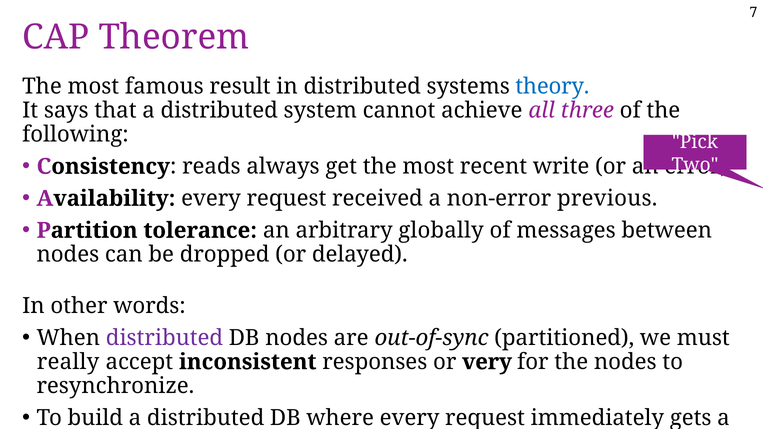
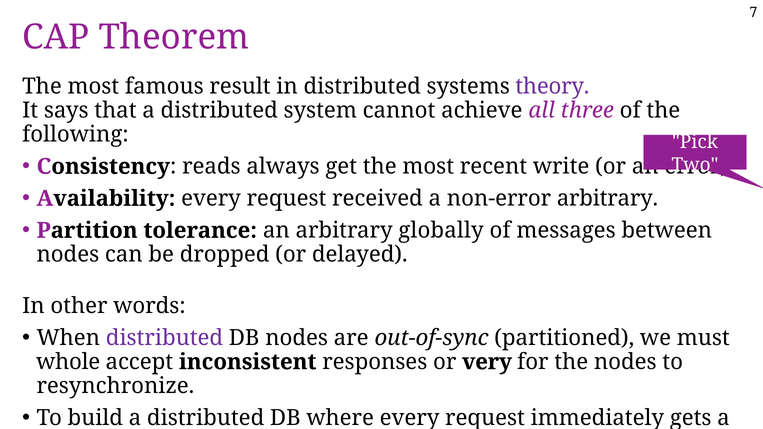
theory colour: blue -> purple (552, 87)
non-error previous: previous -> arbitrary (607, 199)
really: really -> whole (68, 362)
